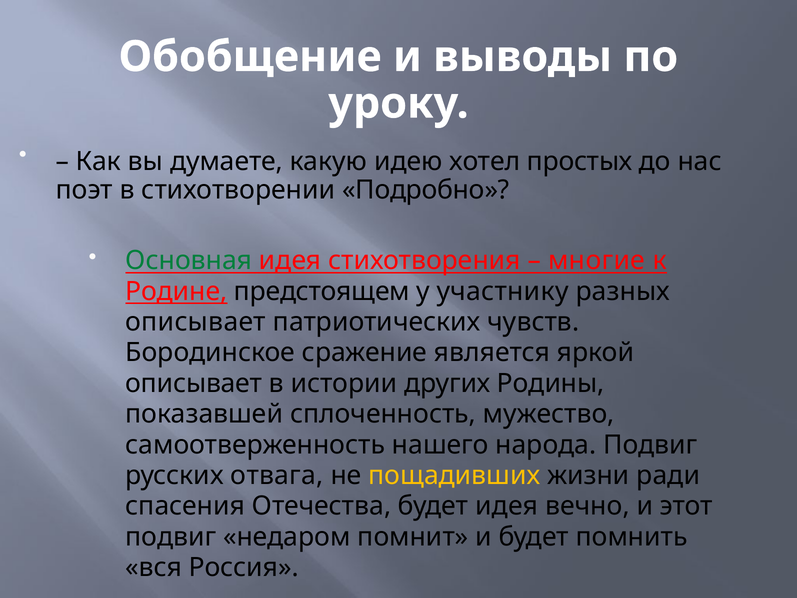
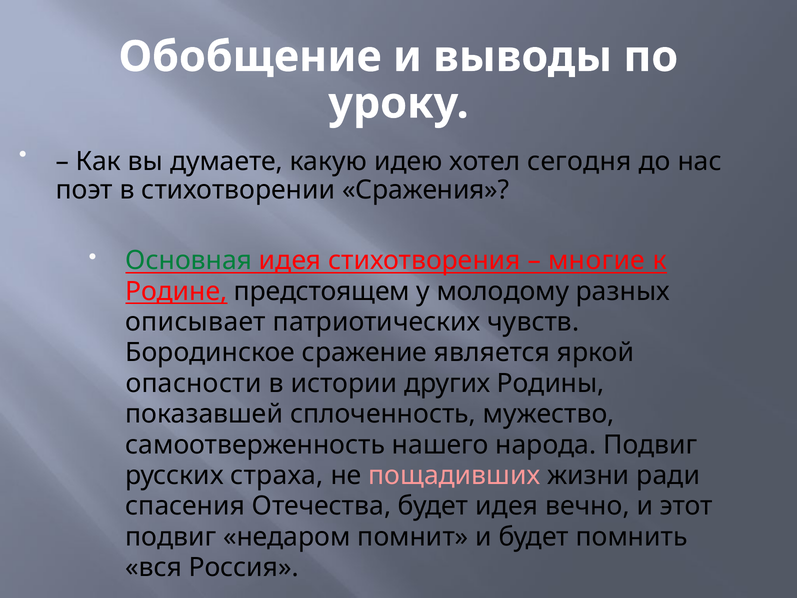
простых: простых -> сегодня (579, 161)
Подробно: Подробно -> Сражения (426, 190)
участнику: участнику -> молодому (503, 291)
описывает: описывает -> опасности (194, 383)
отвага: отвага -> страха (277, 475)
пощадивших colour: yellow -> pink (454, 475)
